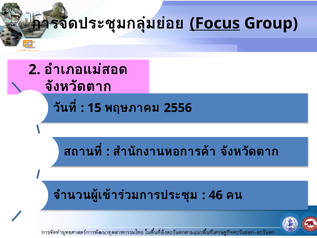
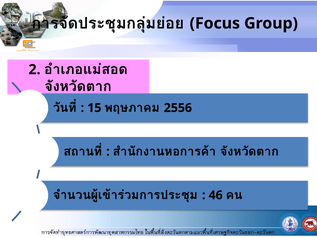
Focus underline: present -> none (215, 23)
